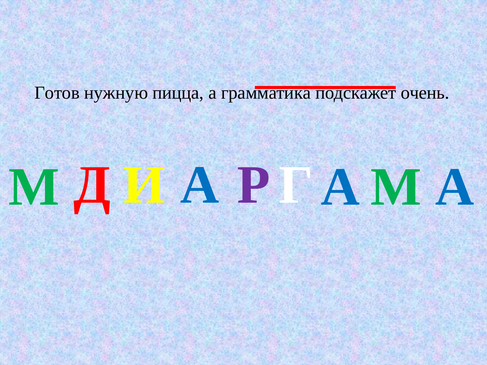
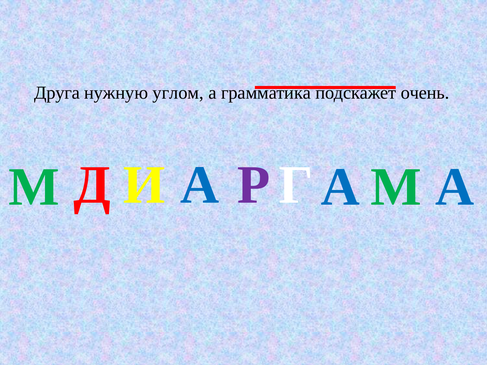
Готов: Готов -> Друга (57, 93)
пицца: пицца -> углом (178, 93)
